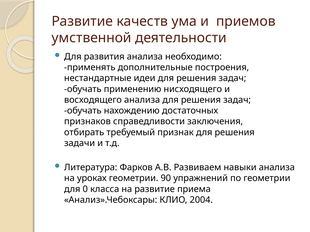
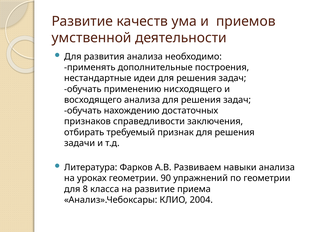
0: 0 -> 8 (85, 189)
